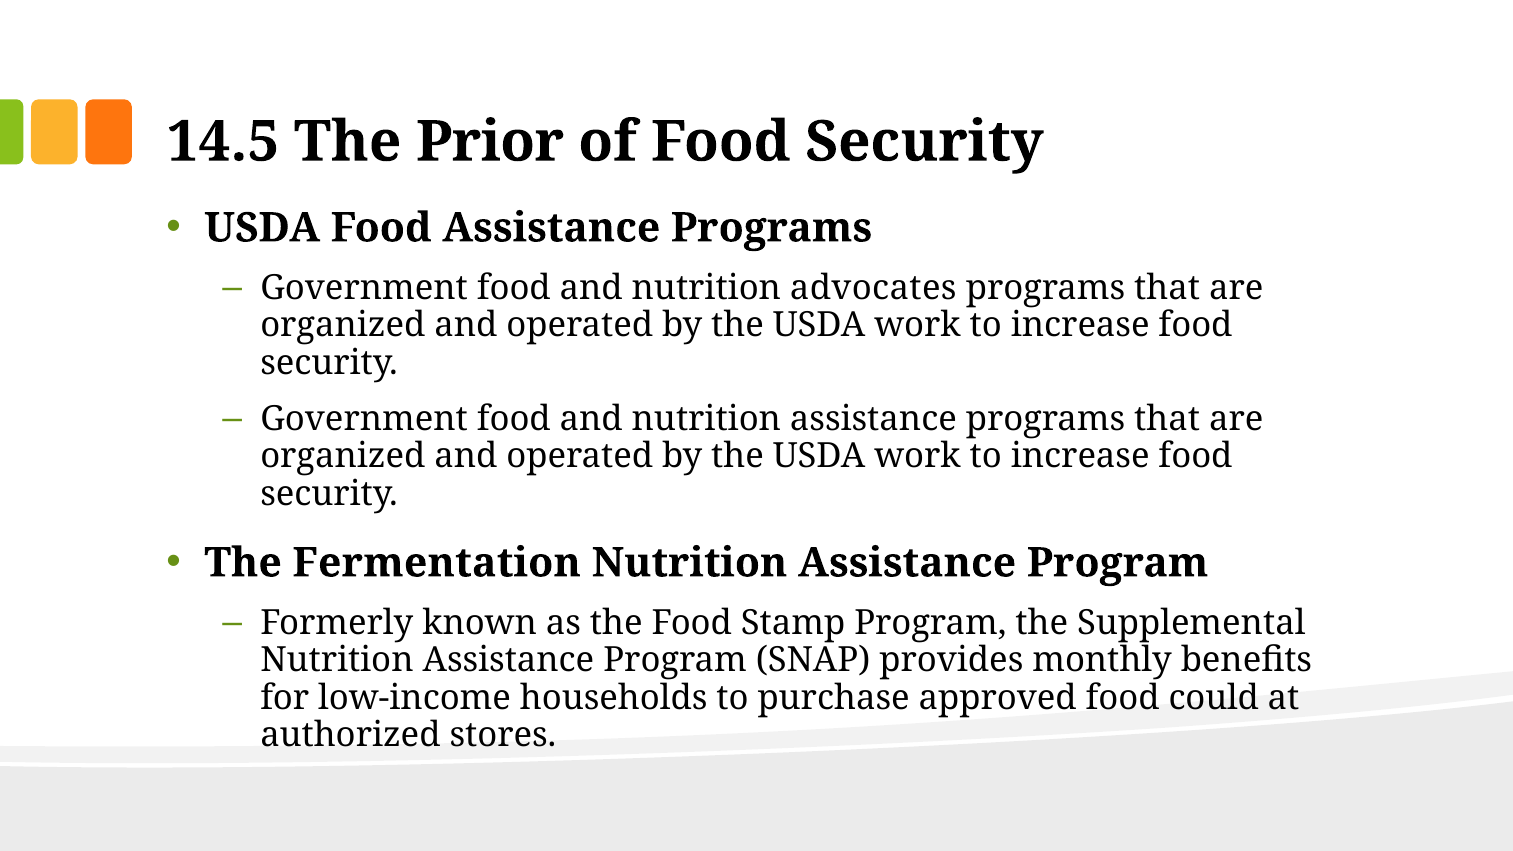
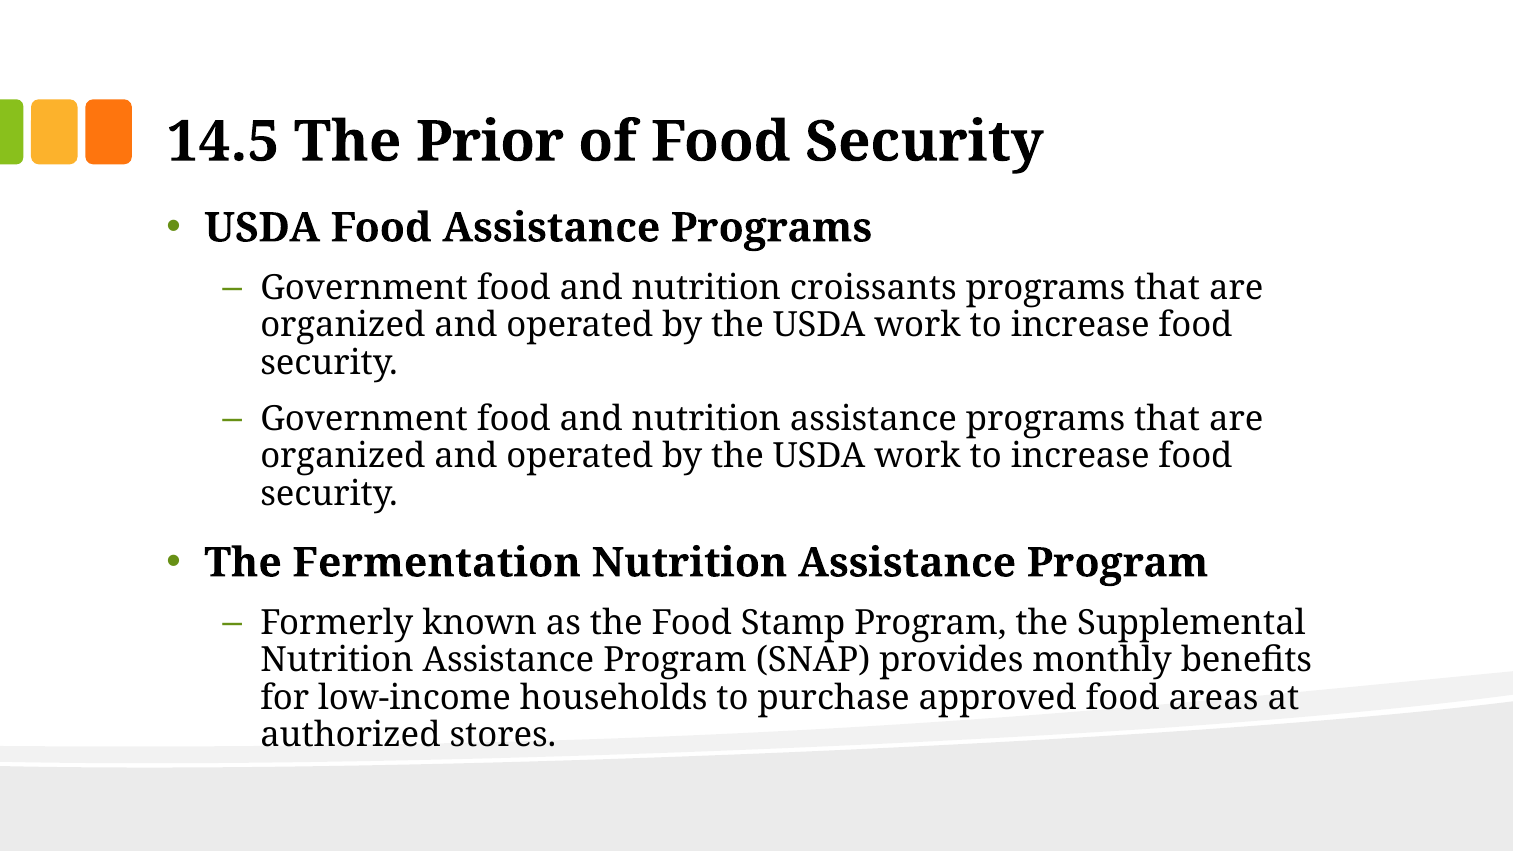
advocates: advocates -> croissants (873, 288)
could: could -> areas (1214, 698)
